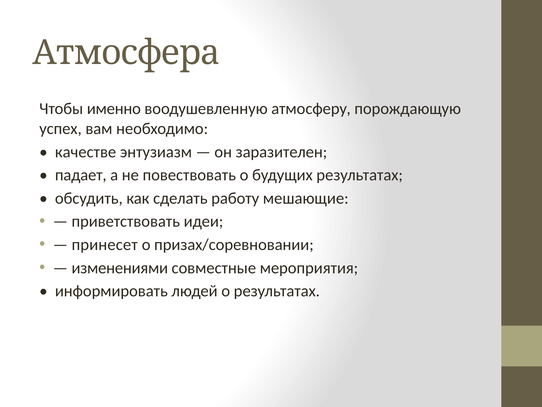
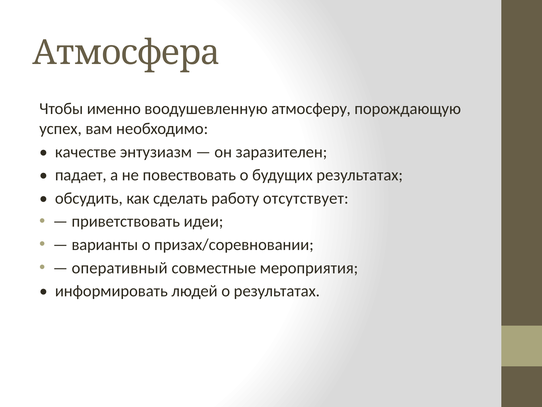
мешающие: мешающие -> отсутствует (306, 198)
принесет: принесет -> варианты (105, 244)
изменениями: изменениями -> оперативный (120, 268)
